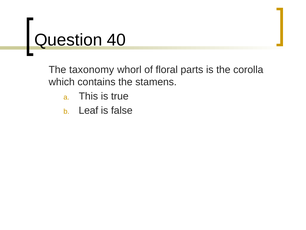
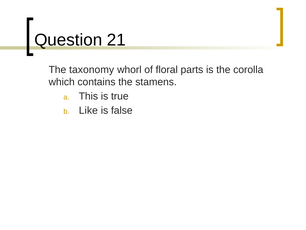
40: 40 -> 21 (116, 40)
Leaf: Leaf -> Like (88, 110)
